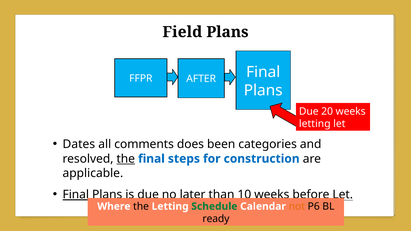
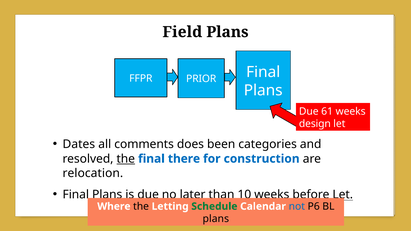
AFTER: AFTER -> PRIOR (201, 79)
20: 20 -> 61 (327, 111)
letting: letting -> design (315, 124)
steps: steps -> there (184, 159)
applicable: applicable -> relocation (93, 173)
Final underline: present -> none (76, 195)
not colour: orange -> blue (297, 207)
ready: ready -> plans (216, 219)
